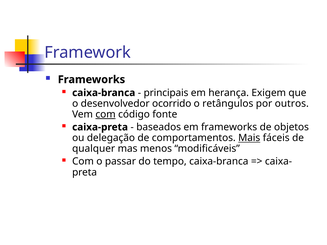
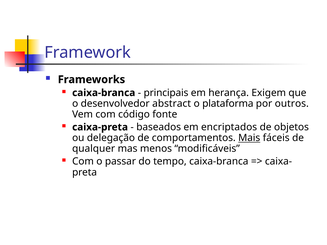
ocorrido: ocorrido -> abstract (172, 104)
retângulos: retângulos -> plataforma (228, 104)
com underline: present -> none (106, 114)
em frameworks: frameworks -> encriptados (229, 127)
